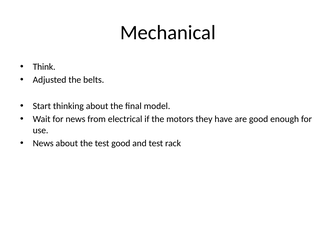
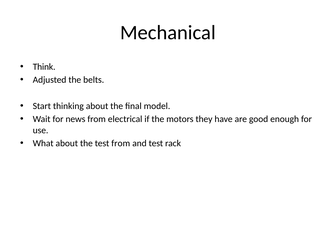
News: News -> What (43, 143)
test good: good -> from (121, 143)
